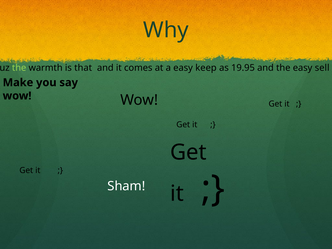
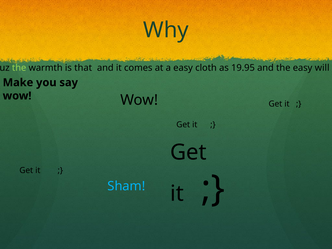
keep: keep -> cloth (206, 68)
easy sell: sell -> will (322, 68)
Sham colour: white -> light blue (126, 186)
